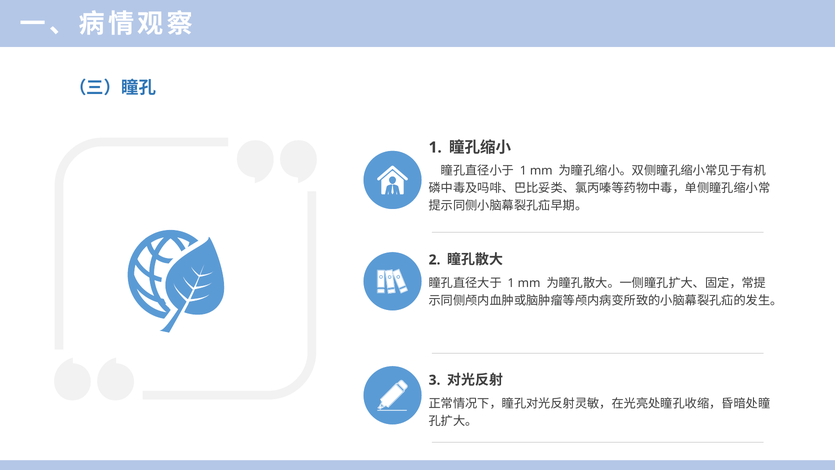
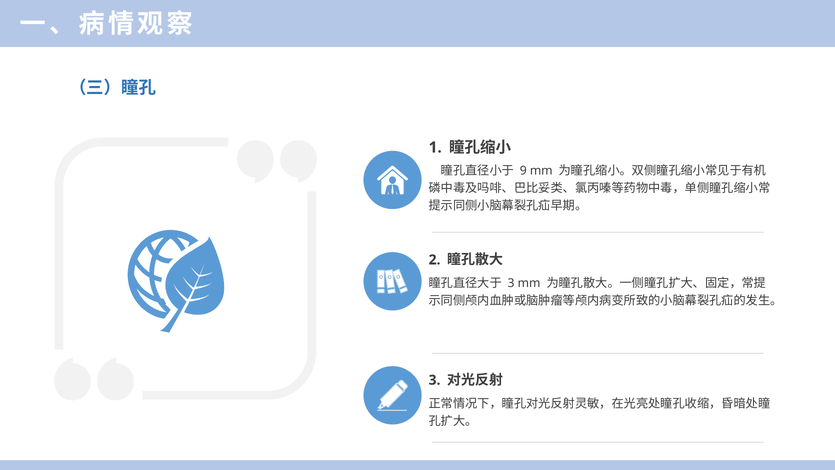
1: 1 -> 9 (523, 171)
1: 1 -> 3 (511, 283)
